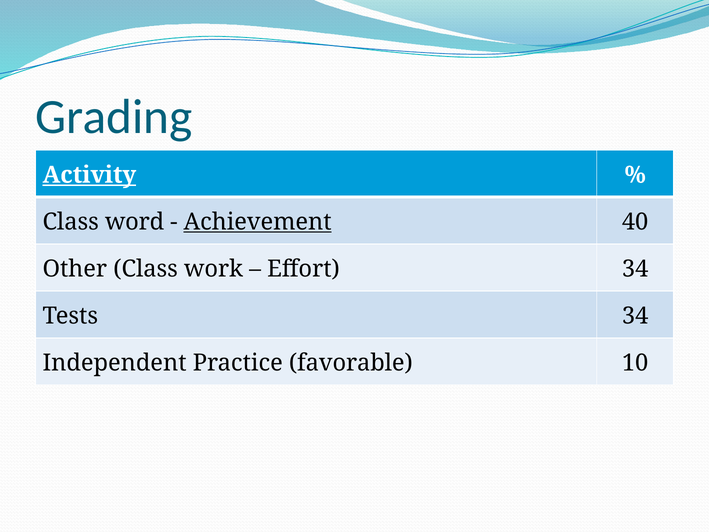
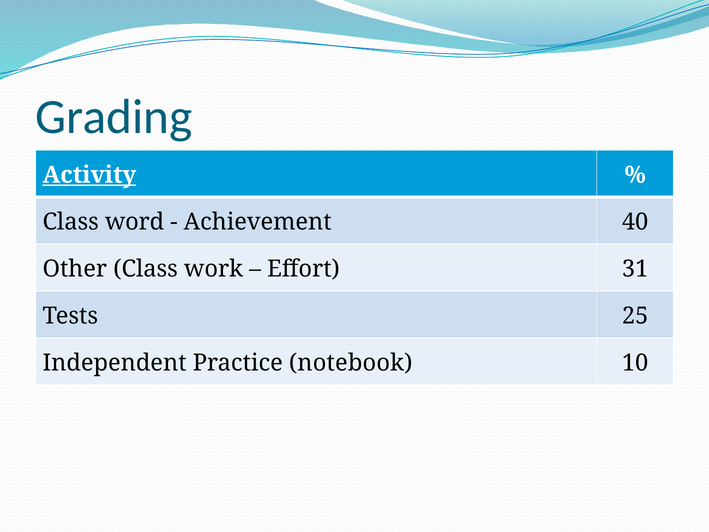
Achievement underline: present -> none (258, 222)
Effort 34: 34 -> 31 (635, 269)
Tests 34: 34 -> 25 (635, 316)
favorable: favorable -> notebook (351, 363)
